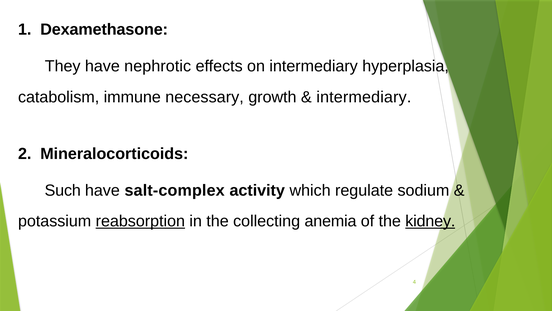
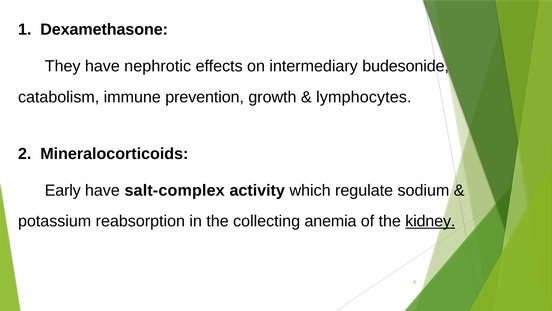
hyperplasia: hyperplasia -> budesonide (406, 66)
necessary: necessary -> prevention (205, 97)
intermediary: intermediary -> lymphocytes (364, 97)
Such: Such -> Early (63, 190)
reabsorption underline: present -> none (140, 221)
